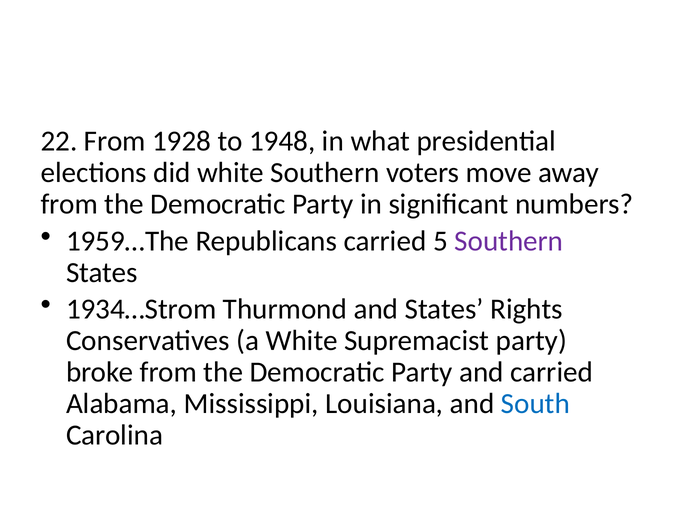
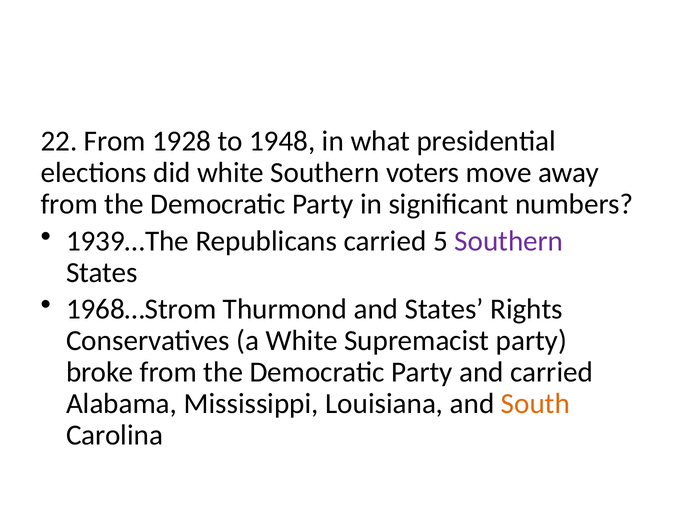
1959…The: 1959…The -> 1939…The (128, 241)
1934…Strom: 1934…Strom -> 1968…Strom (141, 310)
South colour: blue -> orange (535, 404)
